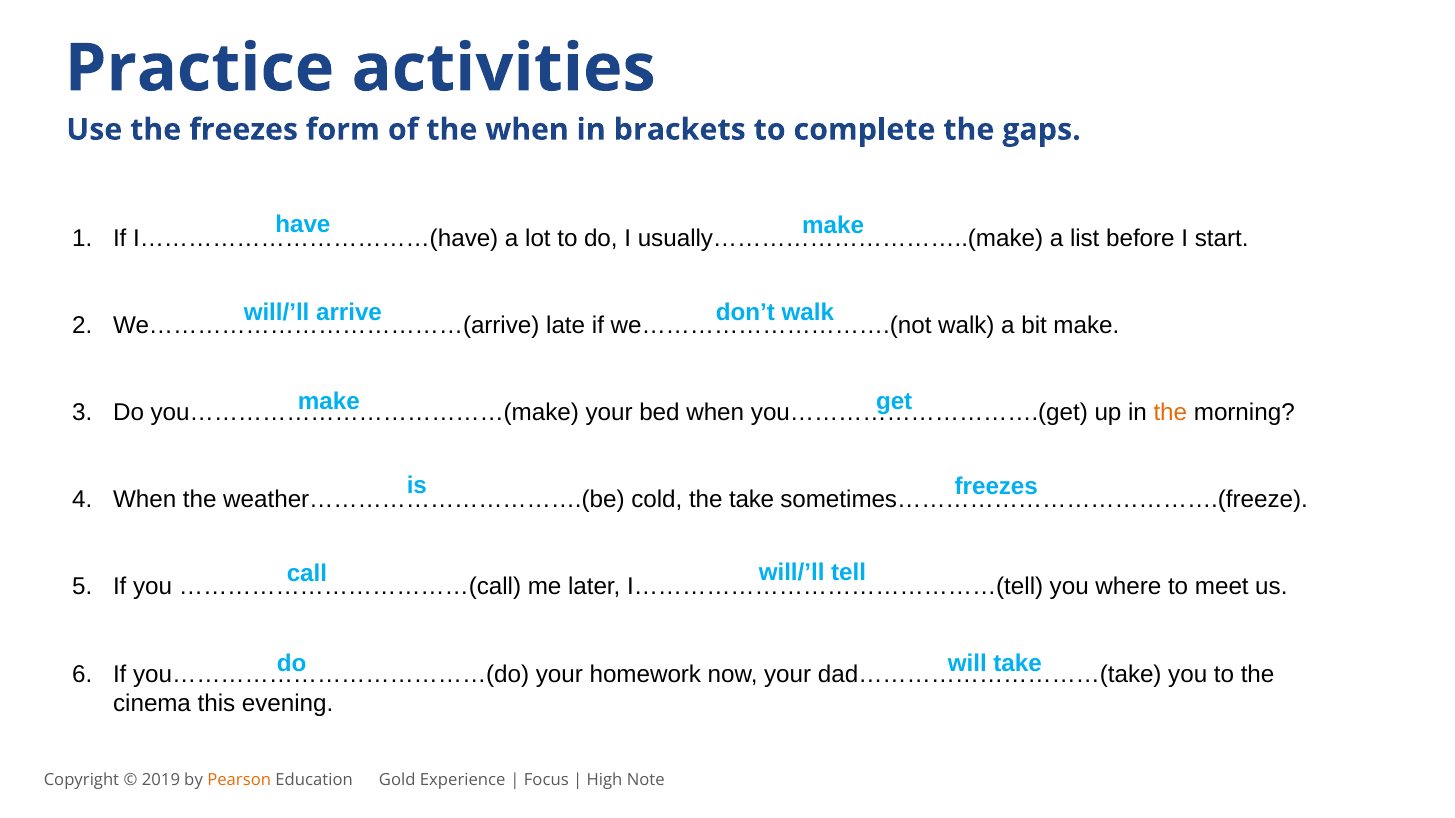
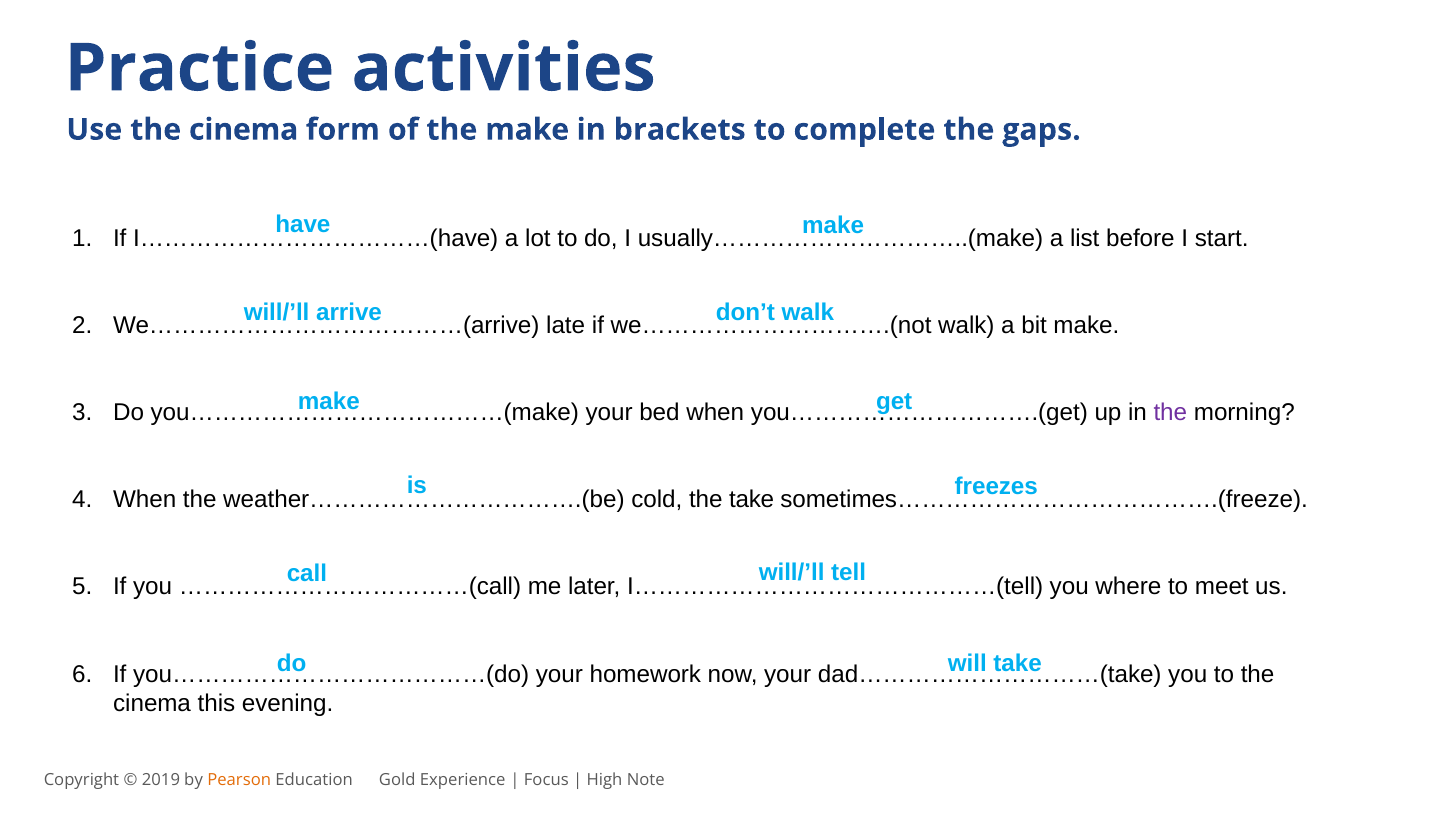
Use the freezes: freezes -> cinema (244, 130)
the when: when -> make (527, 130)
the colour: orange -> purple (1170, 413)
